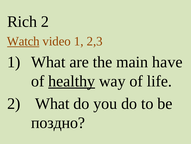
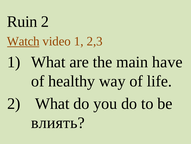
Rich: Rich -> Ruin (22, 22)
healthy underline: present -> none (72, 81)
поздно: поздно -> влиять (58, 122)
